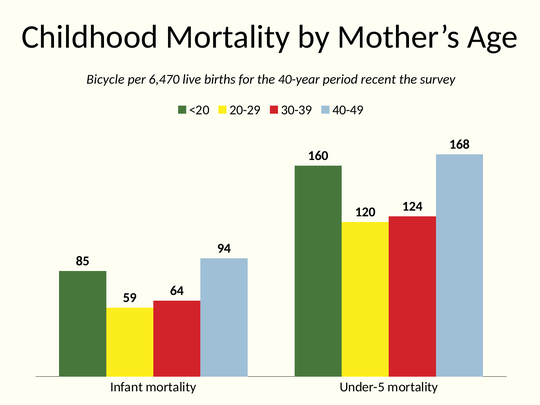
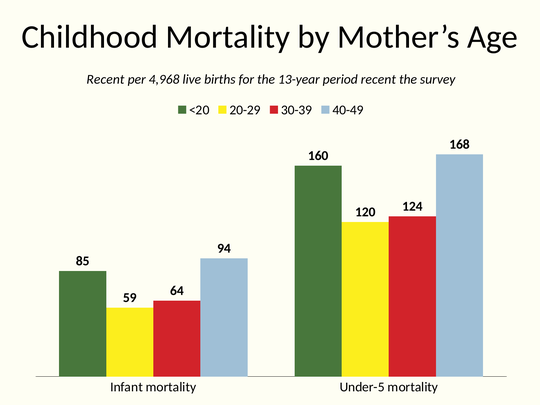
Bicycle: Bicycle -> Recent (105, 79)
6,470: 6,470 -> 4,968 (164, 79)
40-year: 40-year -> 13-year (299, 79)
